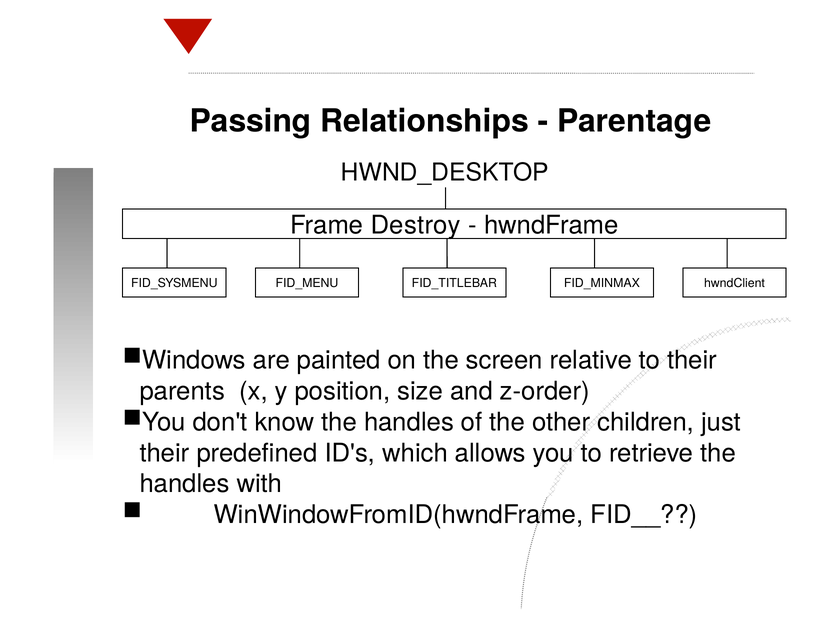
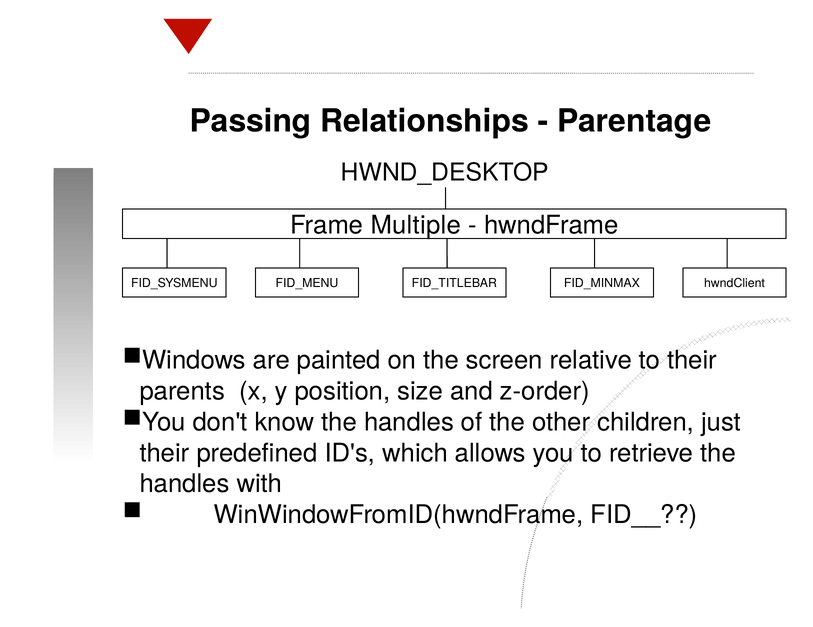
Destroy: Destroy -> Multiple (416, 225)
